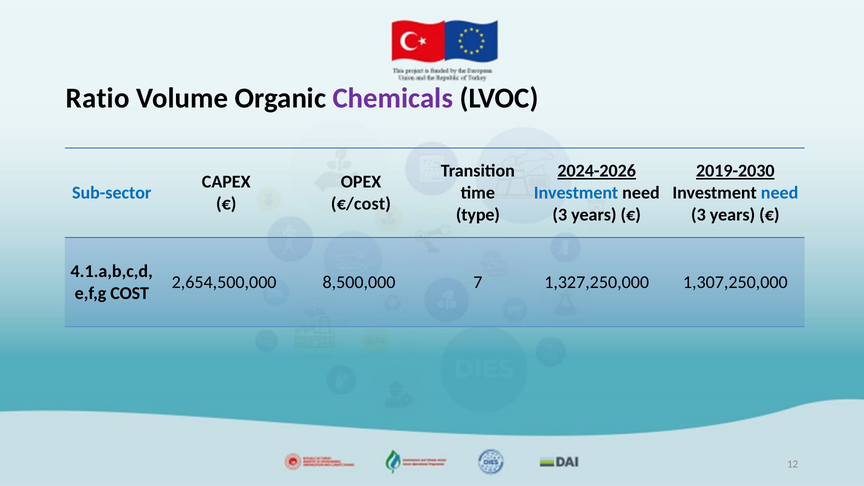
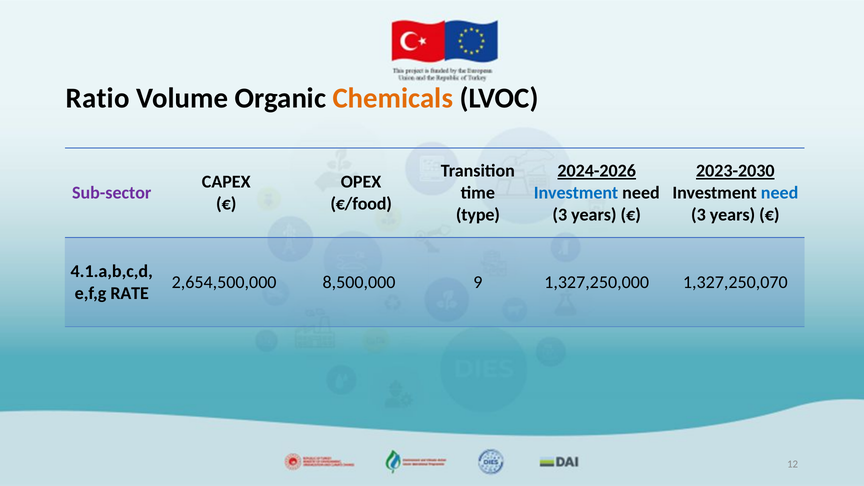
Chemicals colour: purple -> orange (393, 98)
2019-2030: 2019-2030 -> 2023-2030 (735, 171)
Sub-sector colour: blue -> purple (112, 193)
€/cost: €/cost -> €/food (361, 204)
7: 7 -> 9 (478, 282)
1,307,250,000: 1,307,250,000 -> 1,327,250,070 (735, 282)
COST: COST -> RATE (130, 293)
